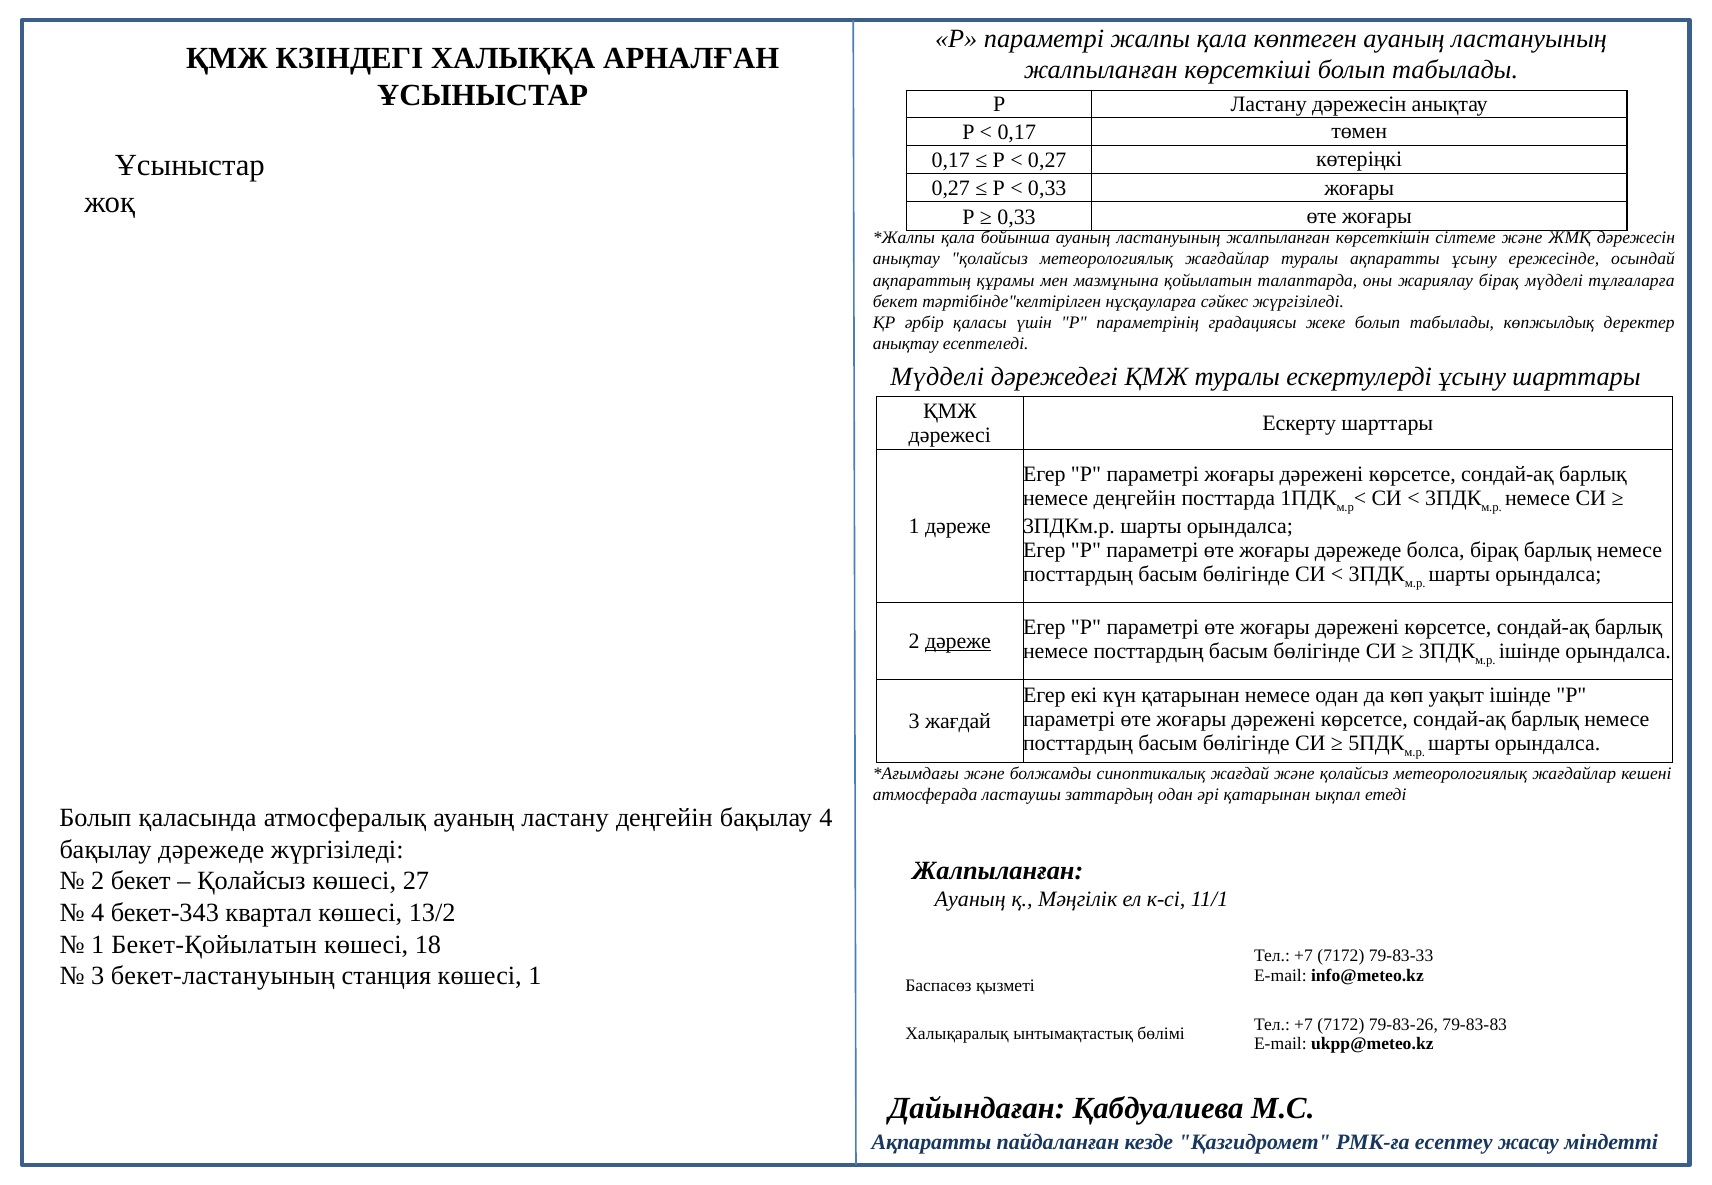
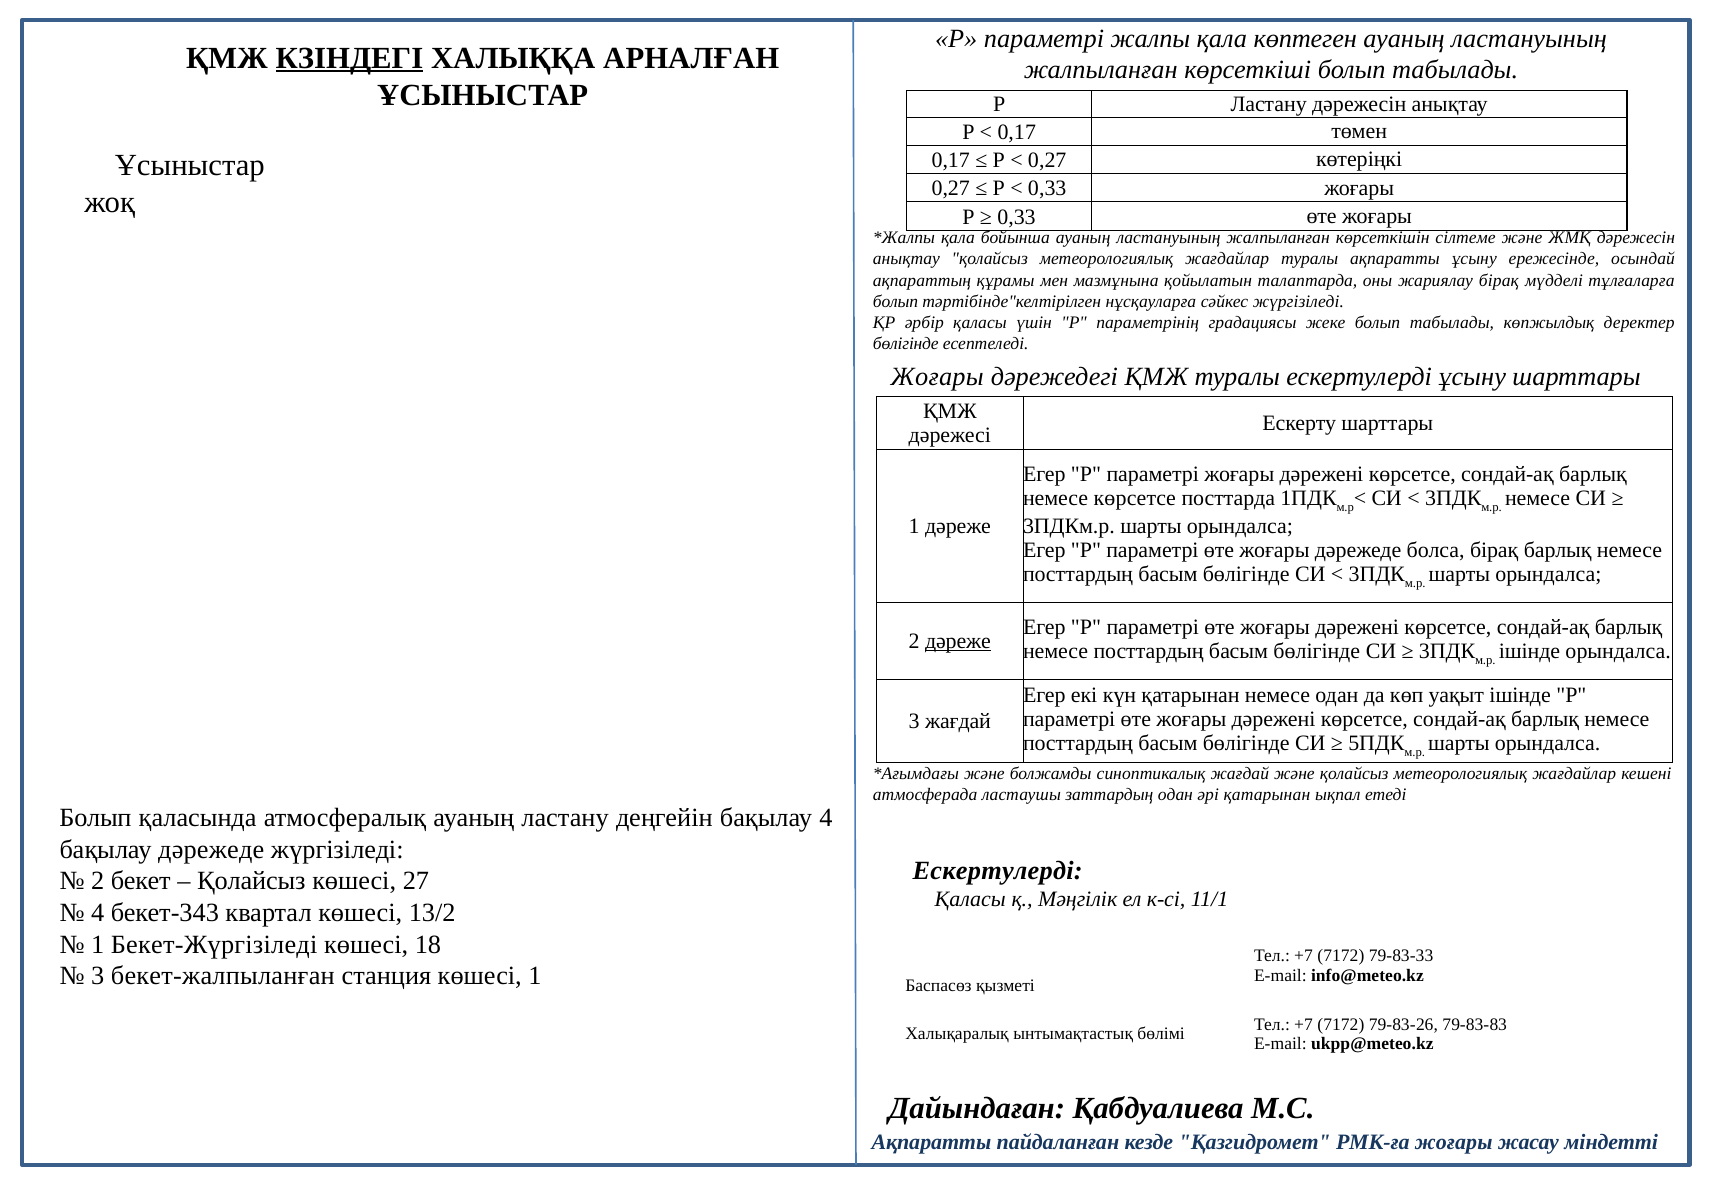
КЗІНДЕГІ underline: none -> present (349, 58)
бекет: бекет -> болып (895, 301)
анықтау: анықтау -> бөлігінде (906, 343)
Мүдделі: Мүдделі -> Жоғары (937, 377)
немесе деңгейін: деңгейін -> көрсетсе (1135, 499)
Жалпыланған: Жалпыланған -> Ескертулерді (998, 871)
Ауаның: Ауаның -> Қаласы (970, 899)
Бекет-Қойылатын: Бекет-Қойылатын -> Бекет-Жүргізіледі (214, 945)
бекет-ластануының: бекет-ластануының -> бекет-жалпыланған (223, 976)
РМК-ға есептеу: есептеу -> жоғары (1454, 1143)
